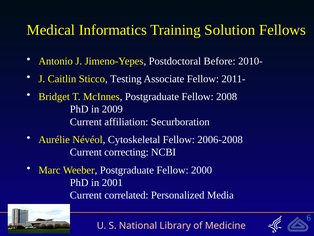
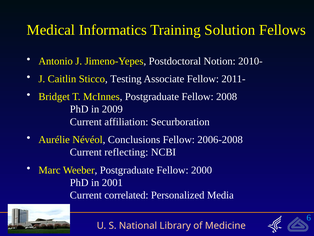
Before: Before -> Notion (220, 61)
Cytoskeletal: Cytoskeletal -> Conclusions (134, 139)
correcting: correcting -> reflecting (126, 152)
